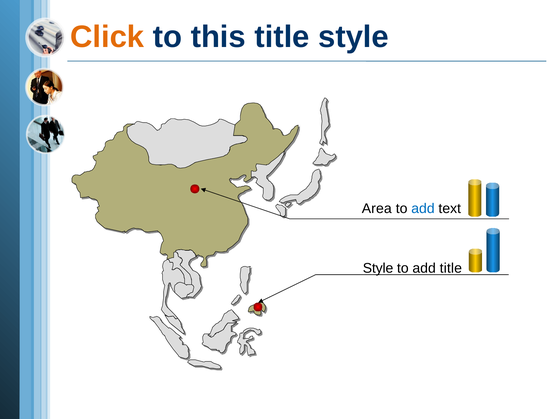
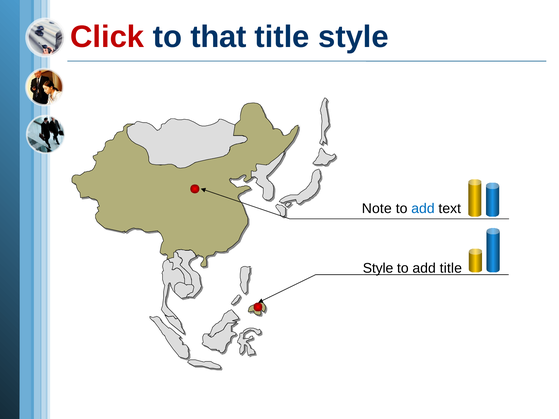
Click colour: orange -> red (107, 37)
this: this -> that (218, 37)
Area: Area -> Note (377, 209)
